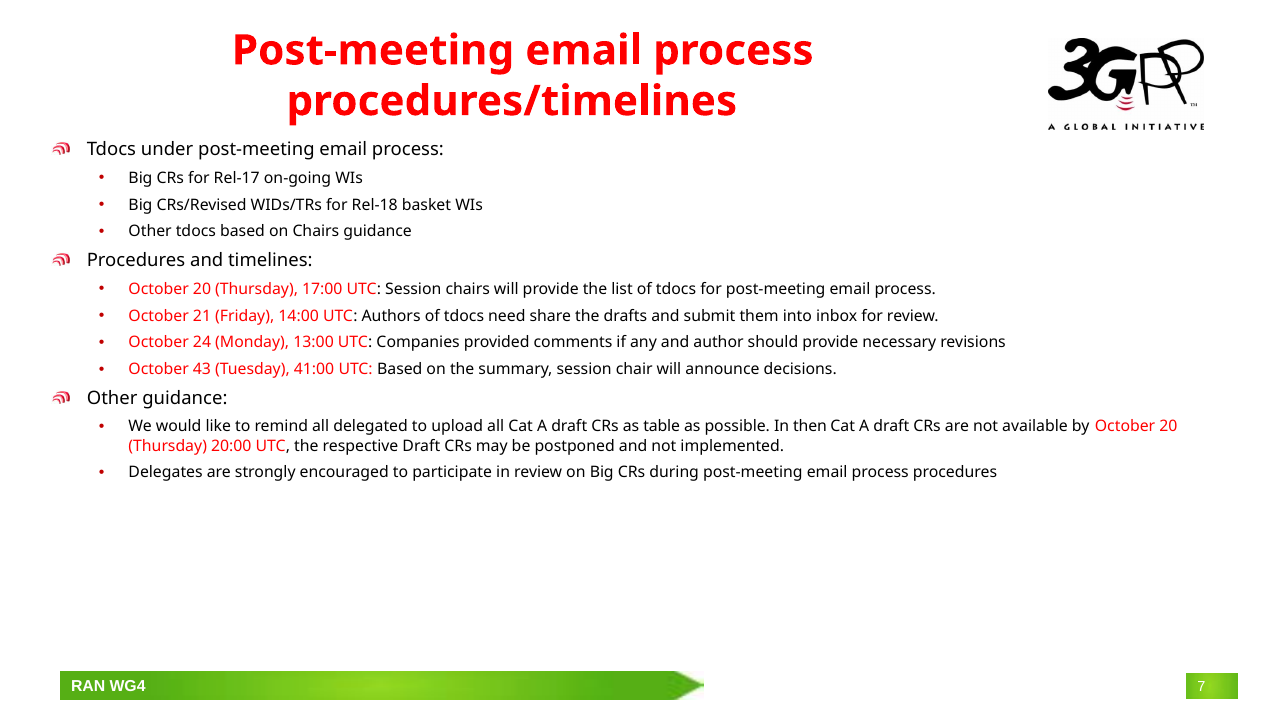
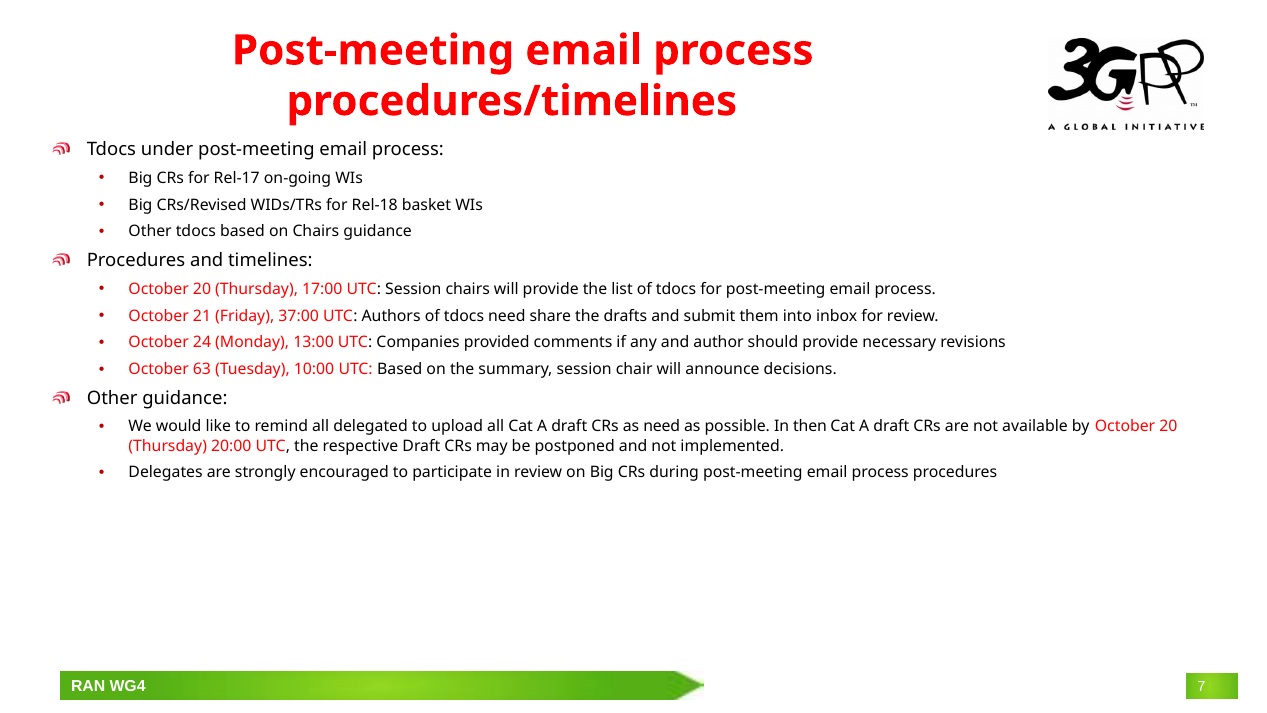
14:00: 14:00 -> 37:00 (299, 316)
43: 43 -> 63 (202, 370)
41:00: 41:00 -> 10:00 (314, 370)
as table: table -> need (662, 427)
